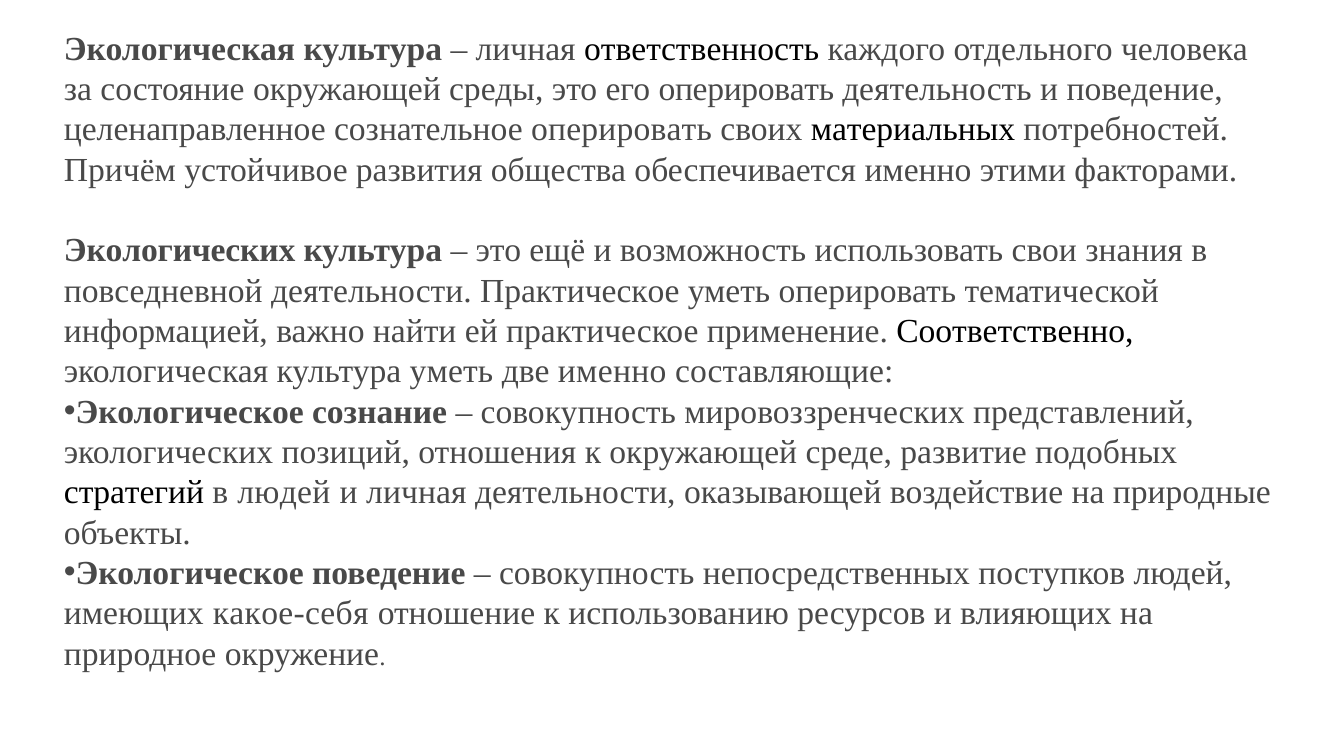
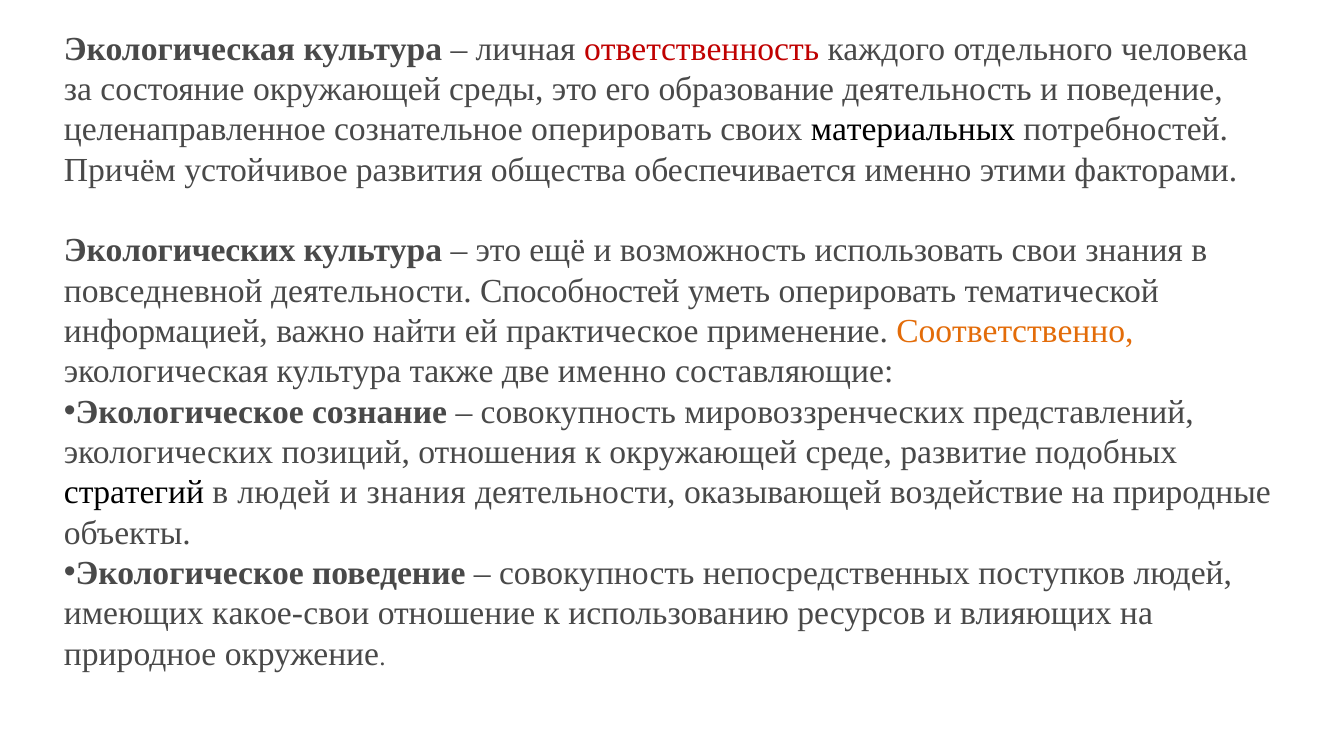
ответственность colour: black -> red (702, 49)
его оперировать: оперировать -> образование (746, 90)
деятельности Практическое: Практическое -> Способностей (580, 291)
Соответственно colour: black -> orange (1015, 331)
культура уметь: уметь -> также (452, 372)
и личная: личная -> знания (416, 493)
какое-себя: какое-себя -> какое-свои (291, 614)
